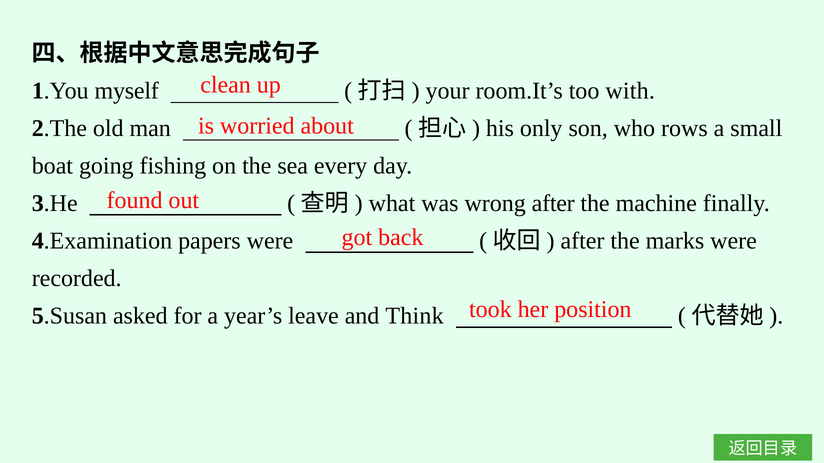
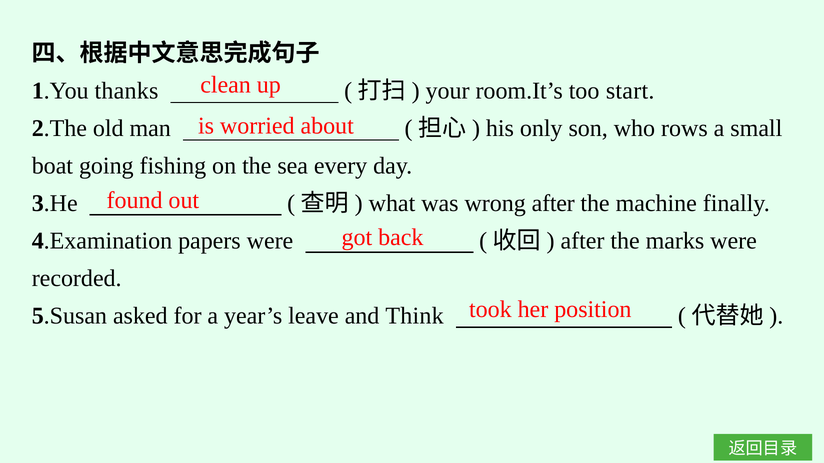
myself: myself -> thanks (126, 91)
with: with -> start (630, 91)
